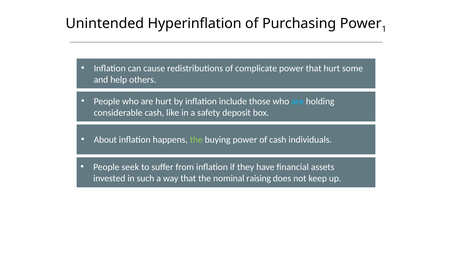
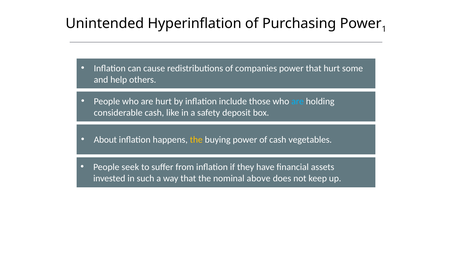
complicate: complicate -> companies (256, 68)
the colour: light green -> yellow (196, 140)
individuals: individuals -> vegetables (310, 140)
raising: raising -> above (259, 178)
